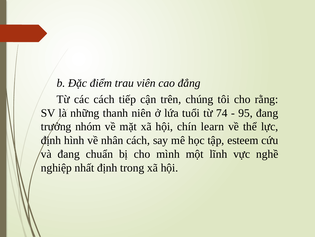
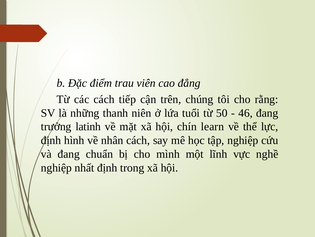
74: 74 -> 50 (222, 113)
95: 95 -> 46 (245, 113)
nhóm: nhóm -> latinh (88, 126)
tập esteem: esteem -> nghiệp (243, 140)
